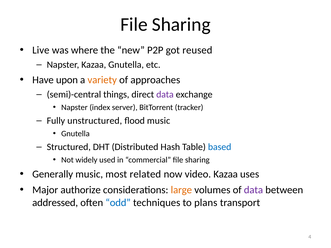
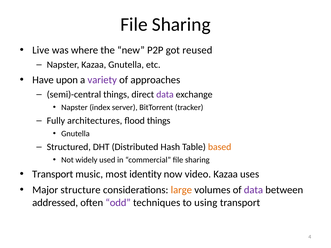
variety colour: orange -> purple (102, 80)
unstructured: unstructured -> architectures (95, 121)
flood music: music -> things (159, 121)
based colour: blue -> orange (220, 147)
Generally: Generally -> Transport (53, 174)
related: related -> identity (145, 174)
authorize: authorize -> structure (81, 190)
odd colour: blue -> purple (118, 203)
plans: plans -> using (206, 203)
